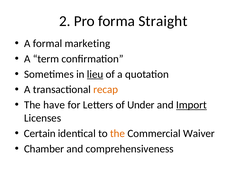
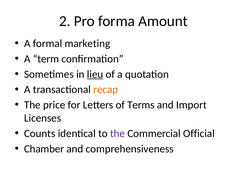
Straight: Straight -> Amount (163, 21)
have: have -> price (54, 105)
Under: Under -> Terms (141, 105)
Import underline: present -> none (191, 105)
Certain: Certain -> Counts (40, 134)
the colour: orange -> purple (118, 134)
Waiver: Waiver -> Official (199, 134)
